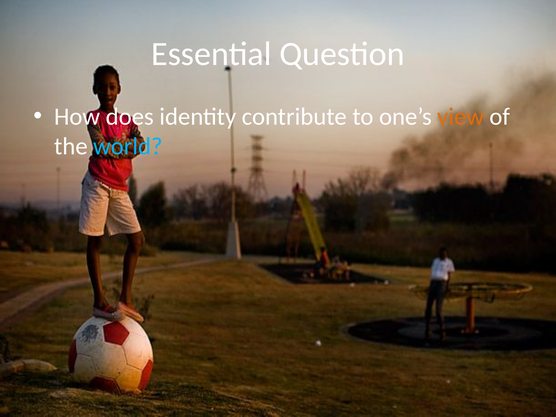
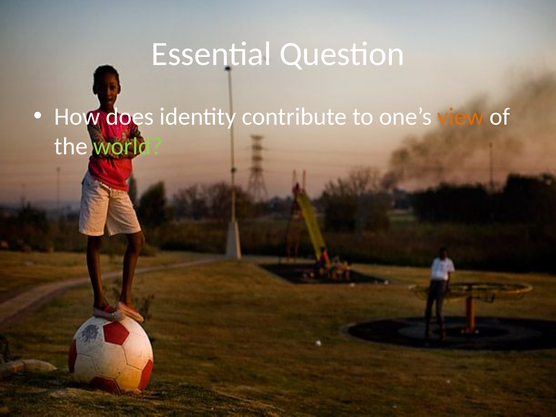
world colour: light blue -> light green (128, 146)
